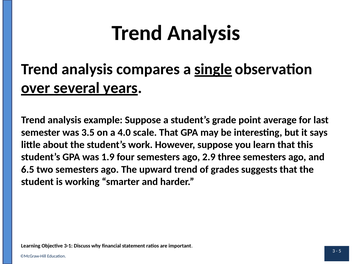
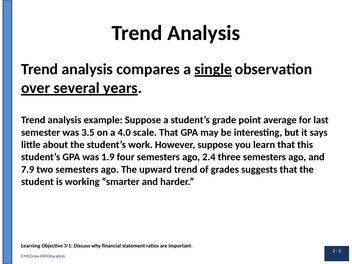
2.9: 2.9 -> 2.4 (209, 157)
6.5: 6.5 -> 7.9 (28, 169)
